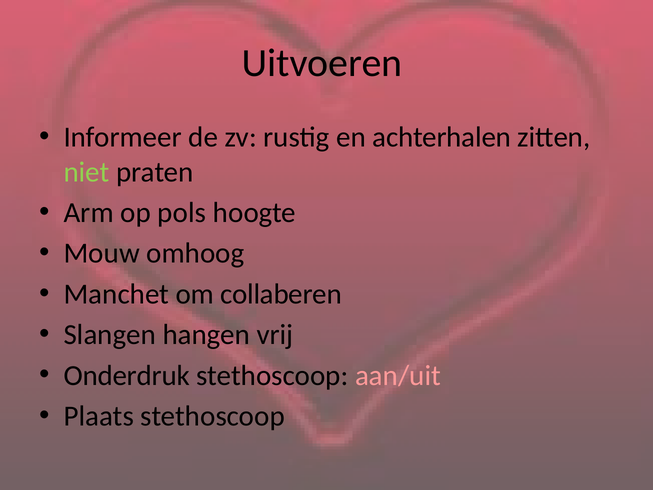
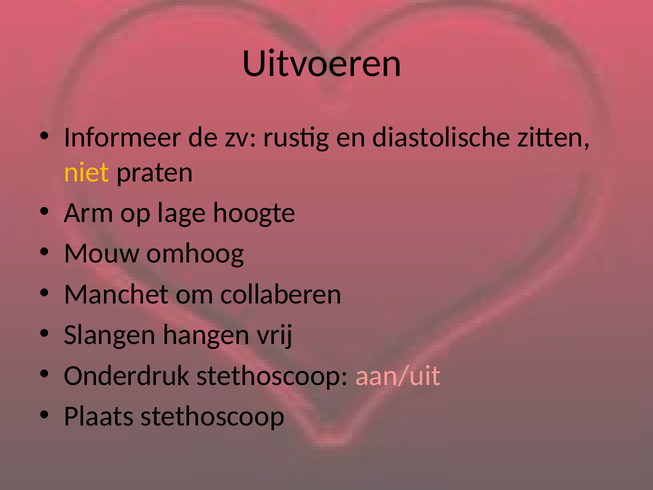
achterhalen: achterhalen -> diastolische (442, 137)
niet colour: light green -> yellow (87, 172)
pols: pols -> lage (182, 213)
